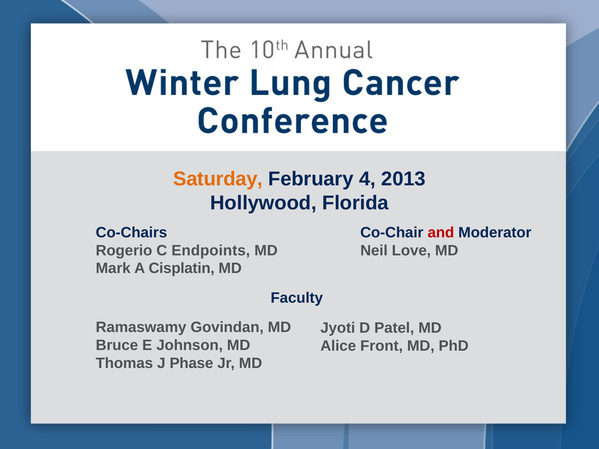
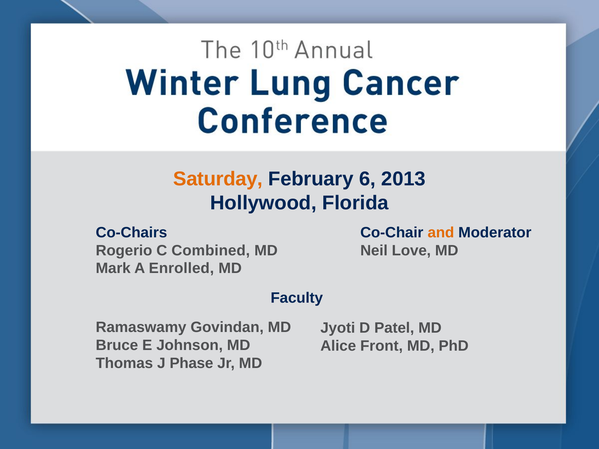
4: 4 -> 6 (367, 179)
and colour: red -> orange (441, 233)
Endpoints: Endpoints -> Combined (211, 251)
Cisplatin: Cisplatin -> Enrolled (181, 269)
